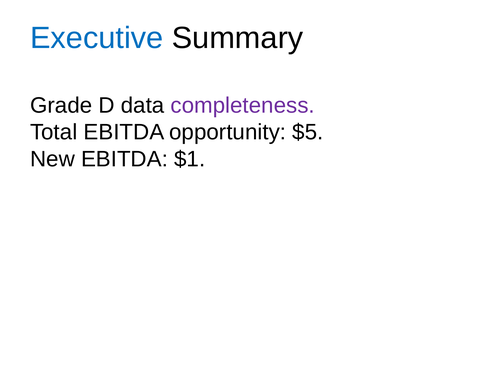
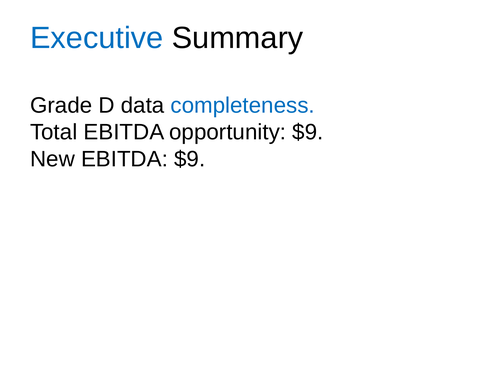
completeness colour: purple -> blue (243, 105)
opportunity $5: $5 -> $9 (308, 132)
EBITDA $1: $1 -> $9 (190, 159)
